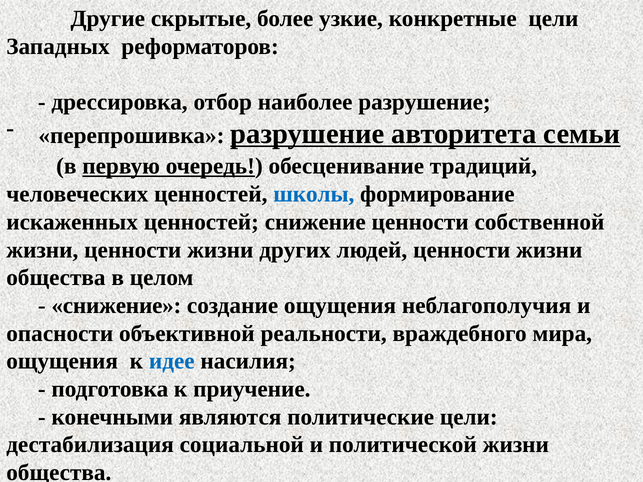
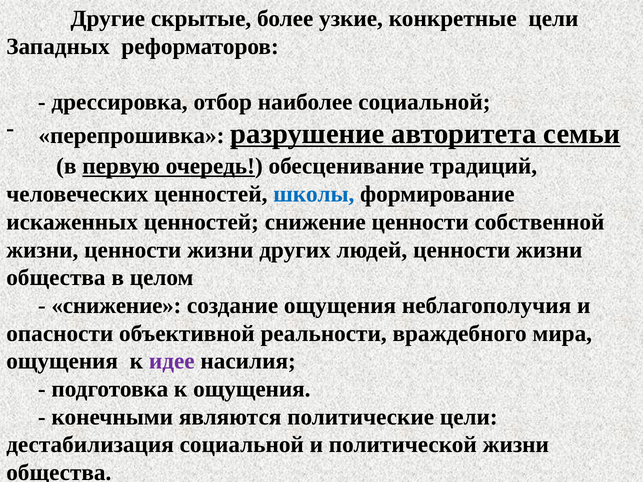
наиболее разрушение: разрушение -> социальной (424, 102)
идее colour: blue -> purple (172, 362)
к приучение: приучение -> ощущения (252, 389)
